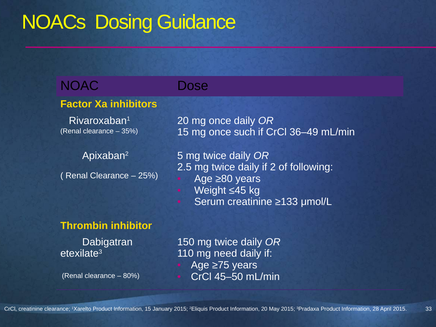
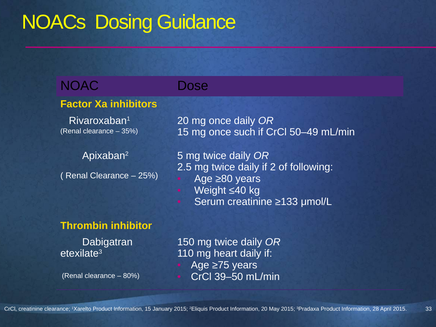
36–49: 36–49 -> 50–49 (304, 132)
≤45: ≤45 -> ≤40 (238, 190)
need: need -> heart (226, 254)
45–50: 45–50 -> 39–50 (229, 277)
